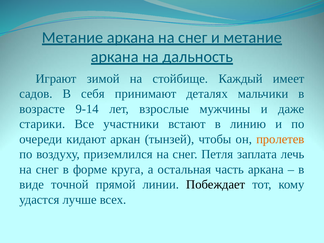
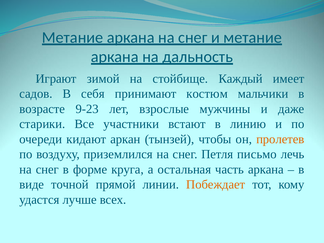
деталях: деталях -> костюм (207, 94)
9-14: 9-14 -> 9-23 (87, 109)
заплата: заплата -> письмо (257, 154)
Побеждает colour: black -> orange (216, 185)
